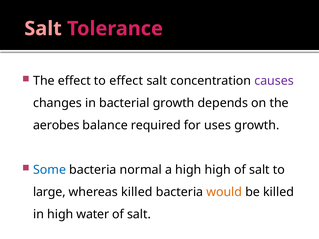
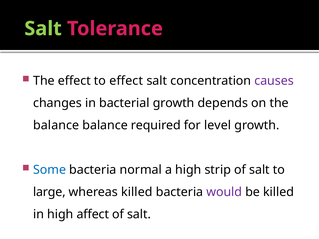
Salt colour: pink -> light green (43, 29)
aerobes: aerobes -> balance (56, 125)
uses: uses -> level (218, 125)
high high: high -> strip (218, 170)
would colour: orange -> purple (224, 192)
water: water -> affect (93, 215)
